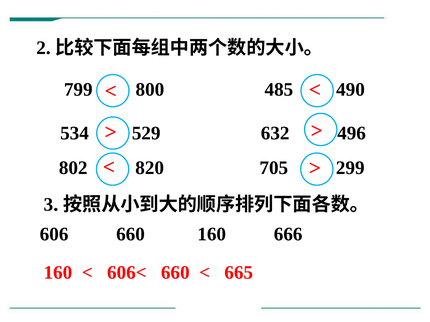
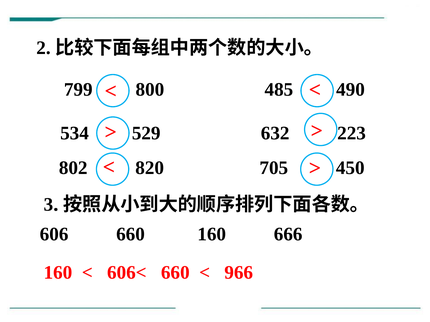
496: 496 -> 223 (352, 133)
299: 299 -> 450 (350, 168)
665: 665 -> 966 (239, 273)
